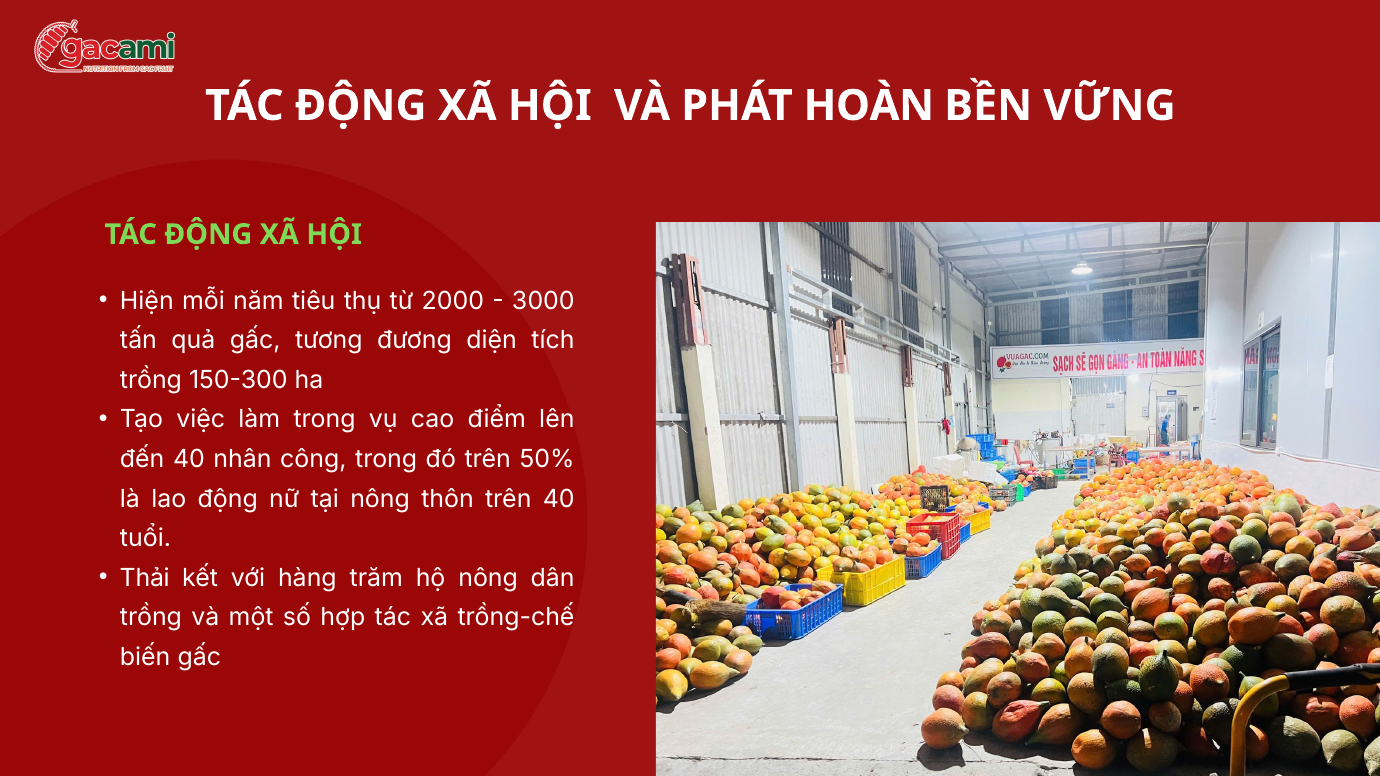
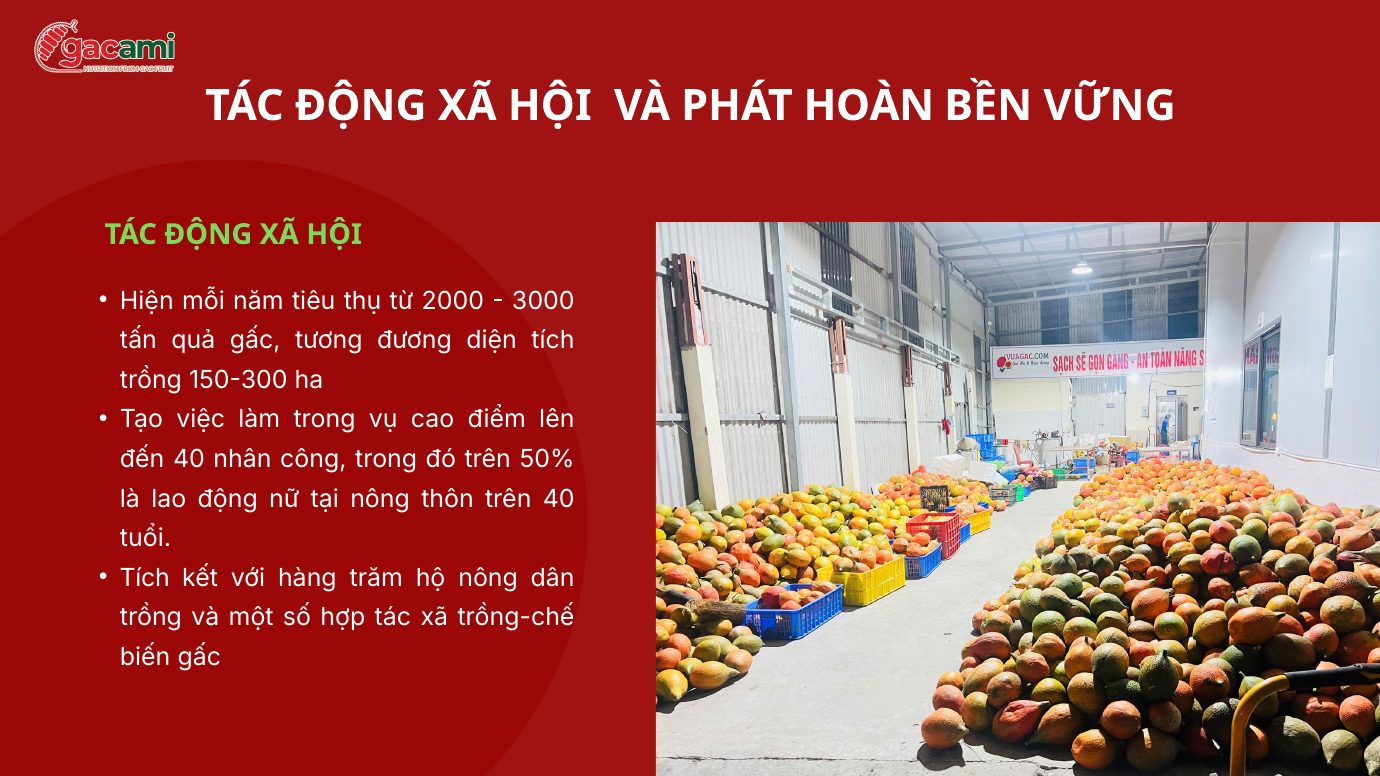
Thải: Thải -> Tích (145, 578)
